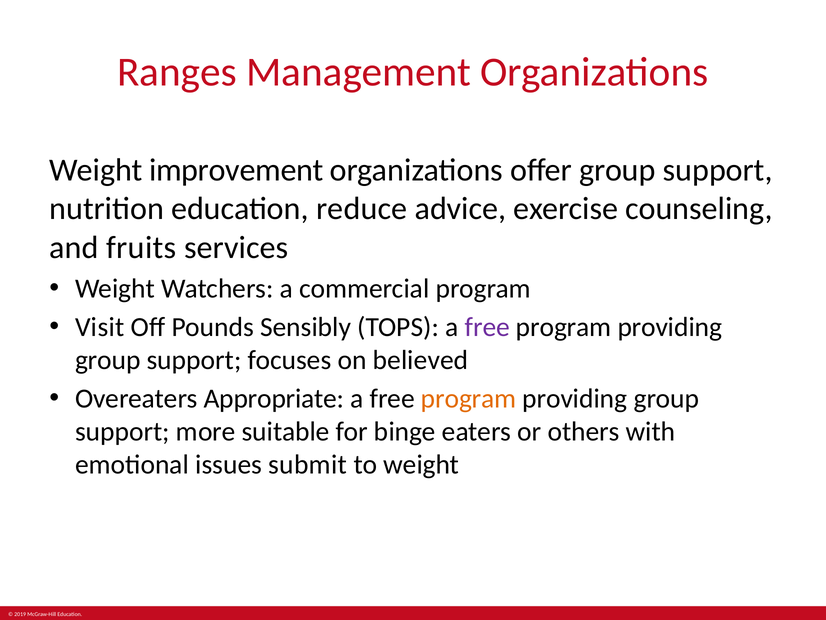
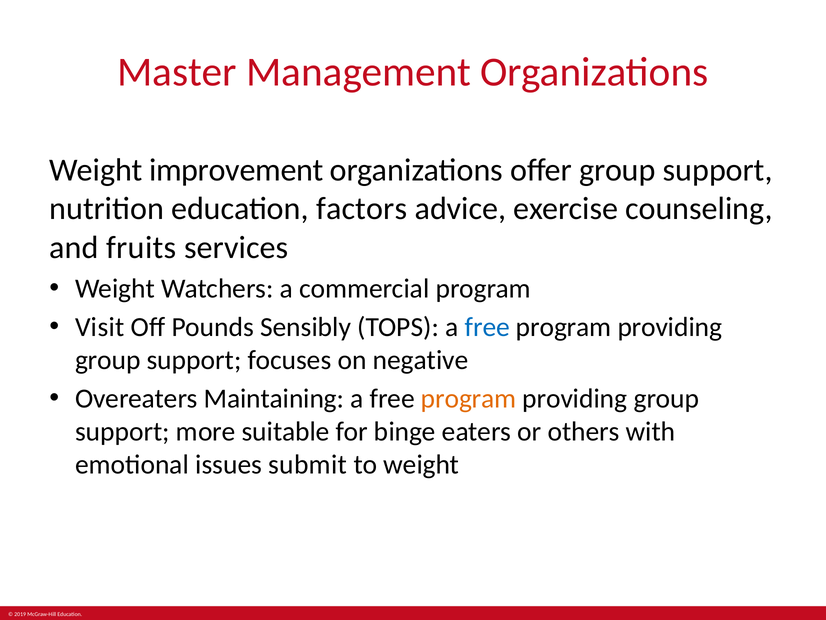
Ranges: Ranges -> Master (177, 72)
reduce: reduce -> factors (362, 209)
free colour: purple -> blue (487, 327)
believed: believed -> negative (421, 360)
Appropriate: Appropriate -> Maintaining (274, 398)
